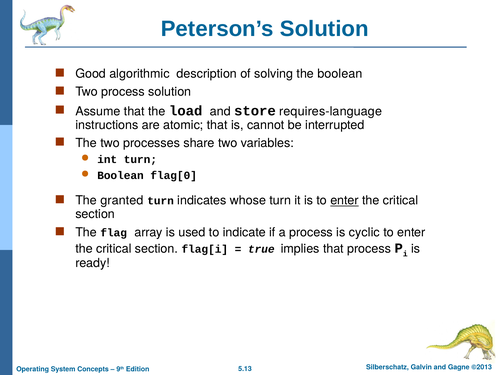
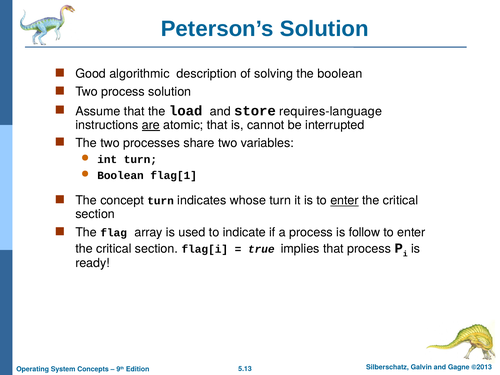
are underline: none -> present (151, 125)
flag[0: flag[0 -> flag[1 (174, 175)
granted: granted -> concept (122, 201)
cyclic: cyclic -> follow (364, 232)
